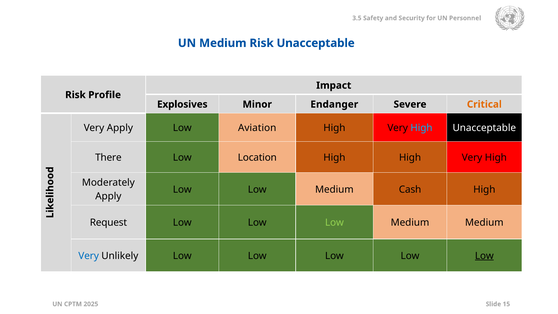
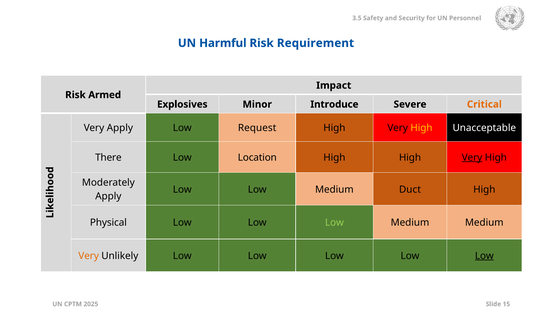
UN Medium: Medium -> Harmful (223, 43)
Risk Unacceptable: Unacceptable -> Requirement (315, 43)
Profile: Profile -> Armed (105, 95)
Endanger: Endanger -> Introduce (334, 104)
Aviation: Aviation -> Request (257, 128)
High colour: light blue -> yellow (421, 128)
Very underline: none -> present (472, 157)
Cash: Cash -> Duct (410, 189)
Request: Request -> Physical (108, 223)
Very colour: blue -> orange (89, 256)
